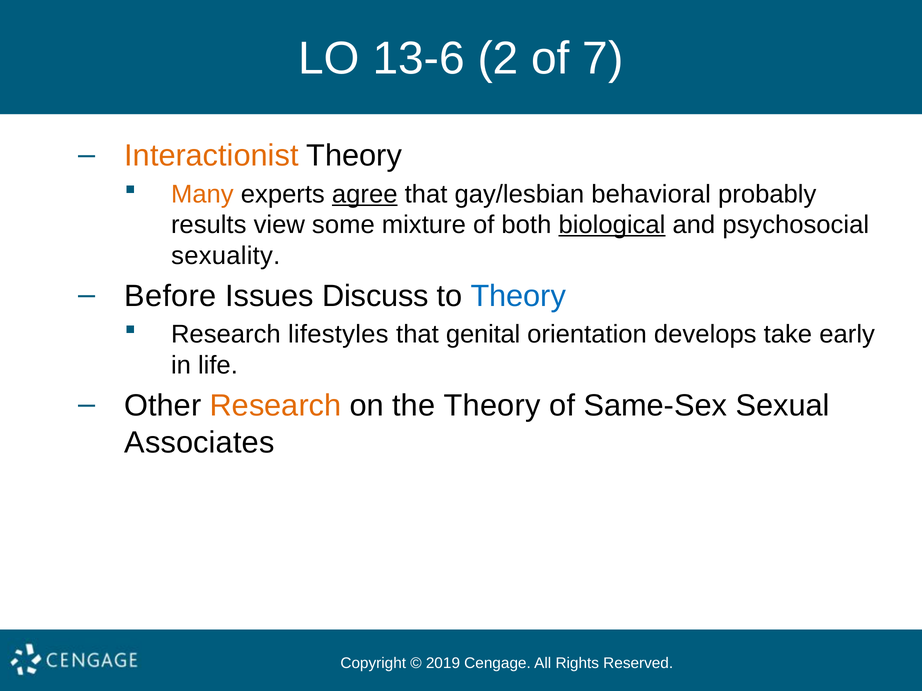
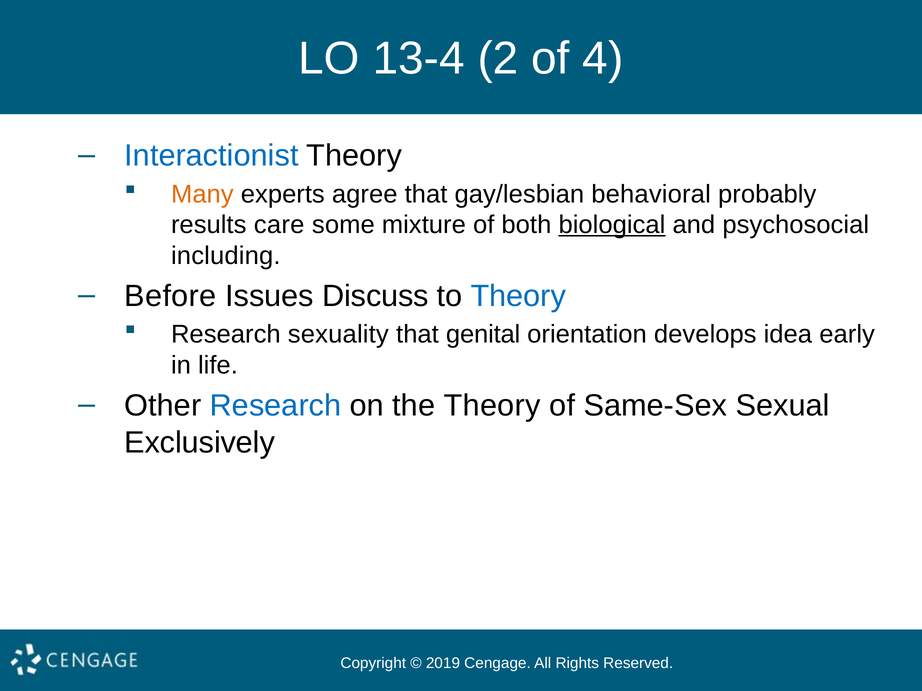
13-6: 13-6 -> 13-4 (419, 58)
7: 7 -> 4 (603, 58)
Interactionist colour: orange -> blue (211, 156)
agree underline: present -> none (365, 194)
view: view -> care (279, 225)
sexuality: sexuality -> including (226, 256)
lifestyles: lifestyles -> sexuality (338, 335)
take: take -> idea (788, 335)
Research colour: orange -> blue (275, 406)
Associates: Associates -> Exclusively (200, 443)
